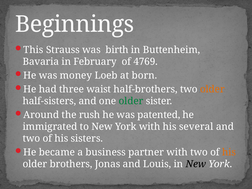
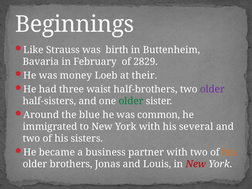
This: This -> Like (33, 50)
4769: 4769 -> 2829 (146, 62)
born: born -> their (145, 75)
older colour: orange -> purple (212, 89)
rush: rush -> blue (89, 115)
patented: patented -> common (159, 115)
New colour: black -> red (196, 164)
